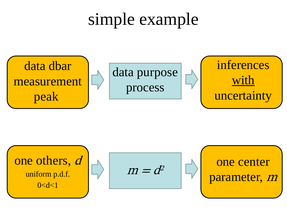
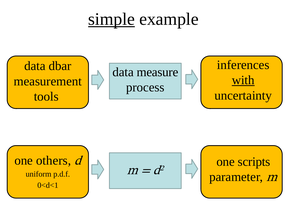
simple underline: none -> present (112, 19)
purpose: purpose -> measure (158, 72)
peak: peak -> tools (46, 97)
center: center -> scripts (254, 162)
